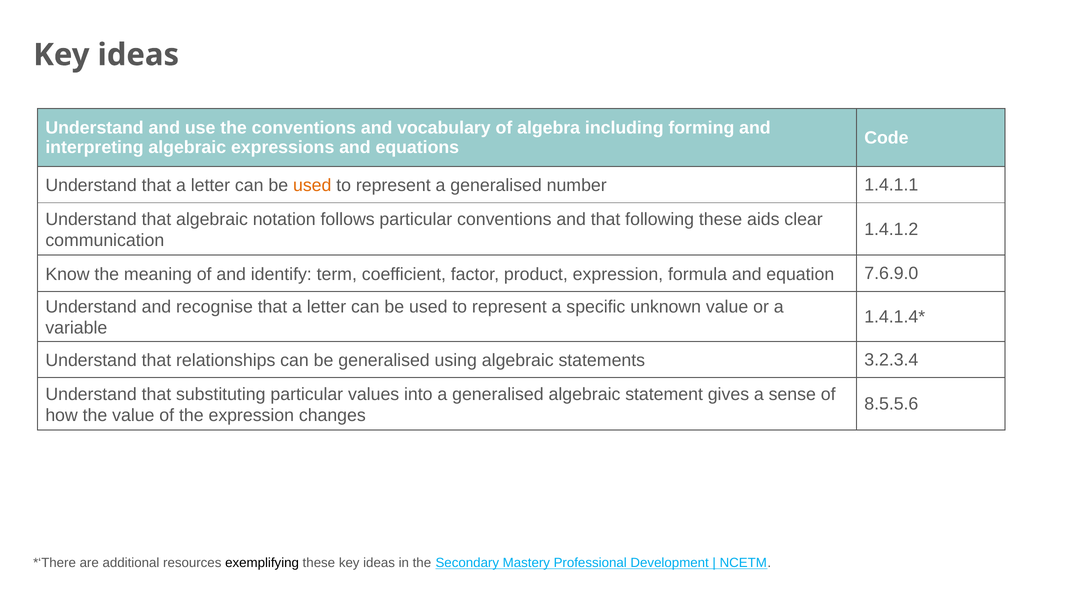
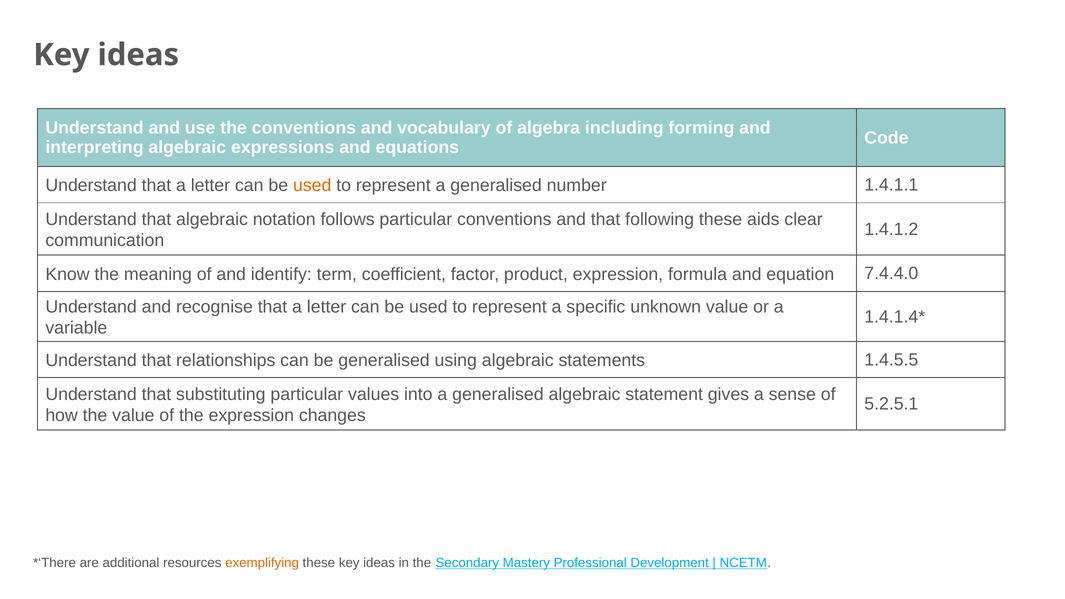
7.6.9.0: 7.6.9.0 -> 7.4.4.0 (891, 274)
3.2.3.4: 3.2.3.4 -> 1.4.5.5 (891, 360)
8.5.5.6: 8.5.5.6 -> 5.2.5.1 (891, 404)
exemplifying colour: black -> orange (262, 563)
